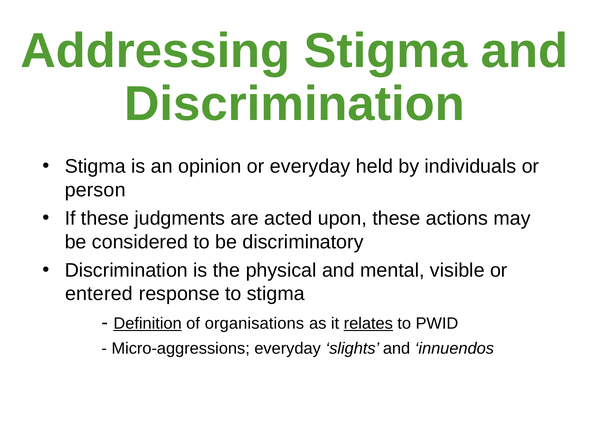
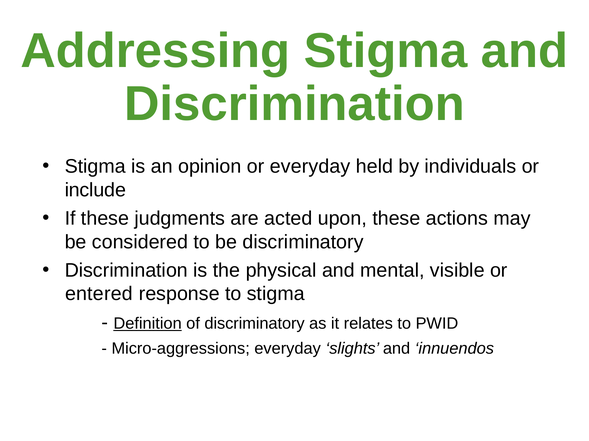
person: person -> include (95, 190)
of organisations: organisations -> discriminatory (255, 324)
relates underline: present -> none (368, 324)
